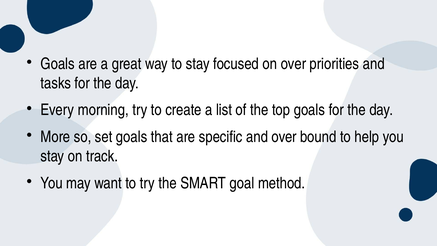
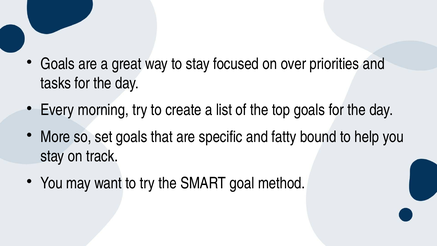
and over: over -> fatty (284, 137)
